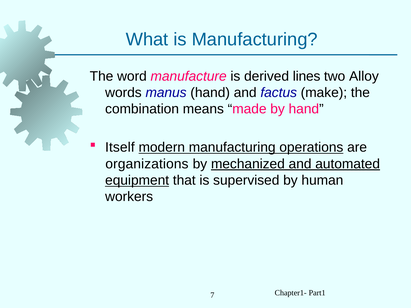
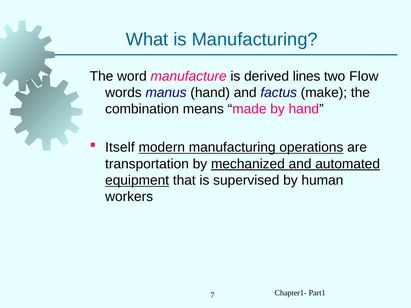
Alloy: Alloy -> Flow (364, 76)
organizations: organizations -> transportation (147, 164)
